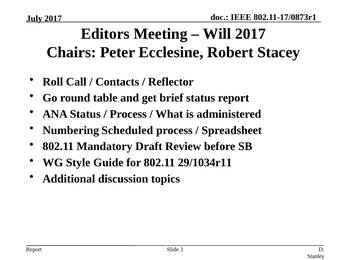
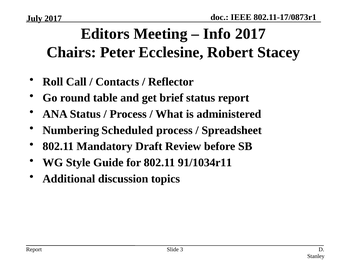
Will: Will -> Info (217, 34)
29/1034r11: 29/1034r11 -> 91/1034r11 (205, 163)
